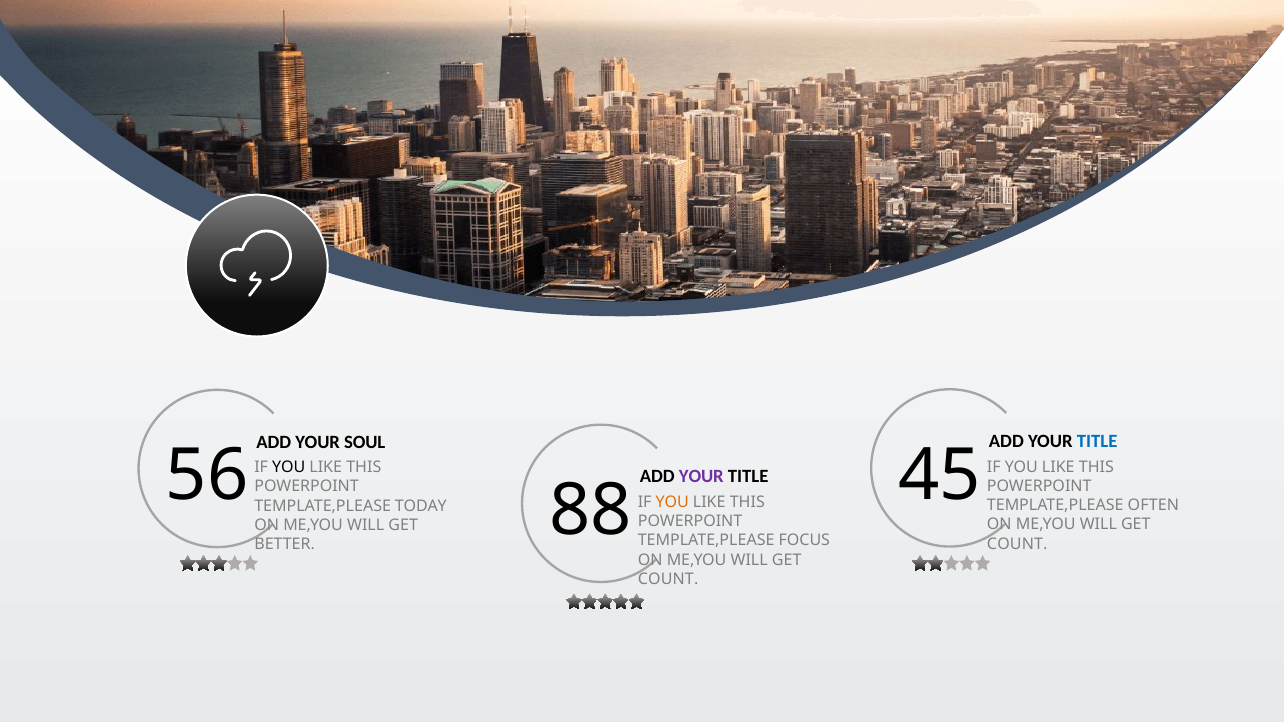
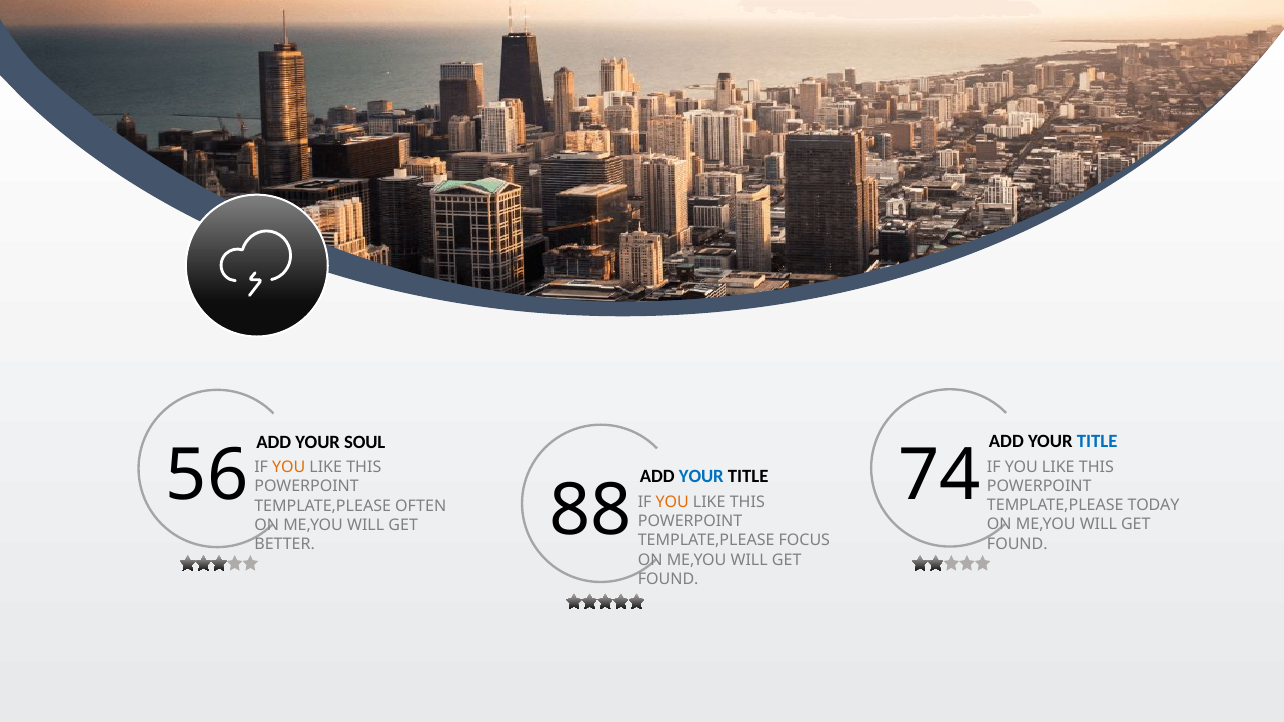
YOU colour: black -> orange (289, 467)
YOUR colour: purple -> blue (701, 477)
45: 45 -> 74 (940, 476)
OFTEN: OFTEN -> TODAY (1153, 505)
TODAY: TODAY -> OFTEN (421, 506)
COUNT: COUNT -> FOUND (1017, 544)
COUNT: COUNT -> FOUND (668, 579)
